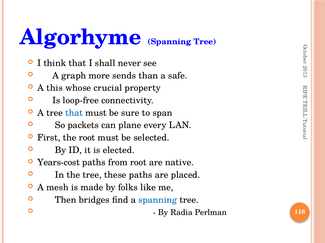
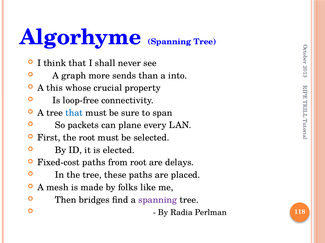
safe: safe -> into (178, 76)
Years-cost: Years-cost -> Fixed-cost (59, 163)
native: native -> delays (180, 163)
spanning colour: blue -> purple (158, 200)
